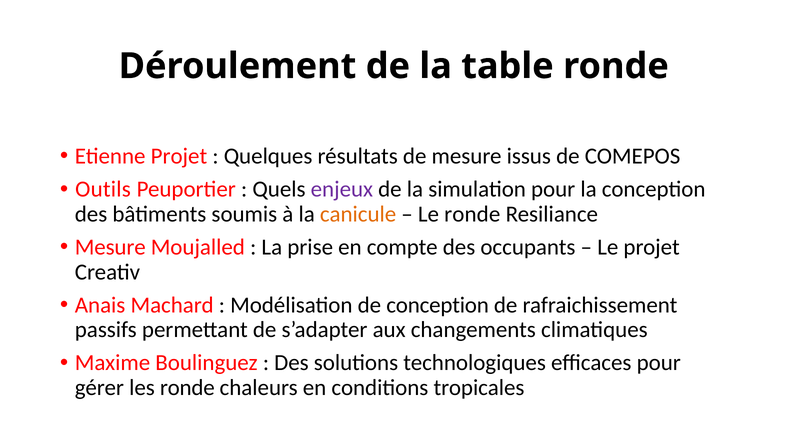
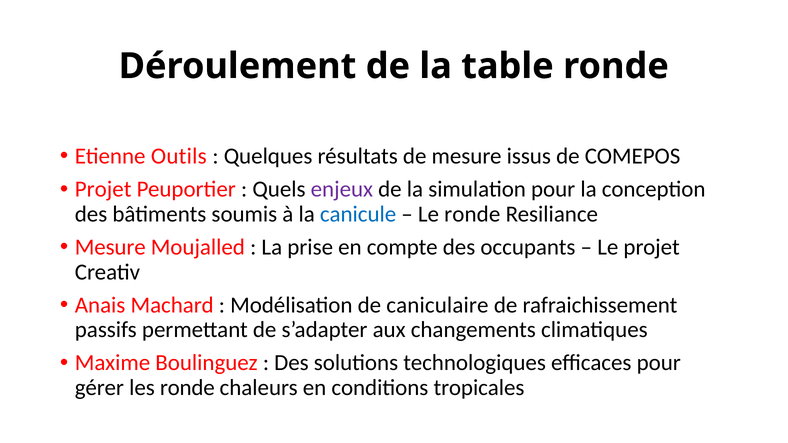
Etienne Projet: Projet -> Outils (179, 156)
Outils: Outils -> Projet (103, 189)
canicule colour: orange -> blue (358, 214)
de conception: conception -> caniculaire (437, 305)
